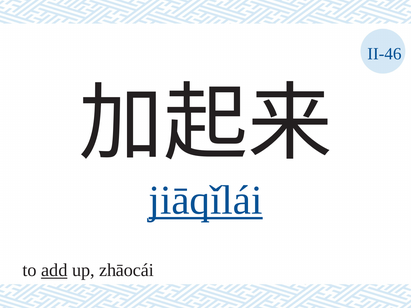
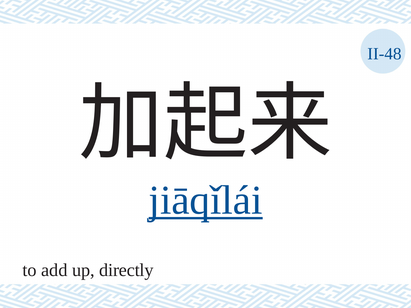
II-46: II-46 -> II-48 (384, 54)
add underline: present -> none (54, 270)
zhāocái: zhāocái -> directly (126, 270)
